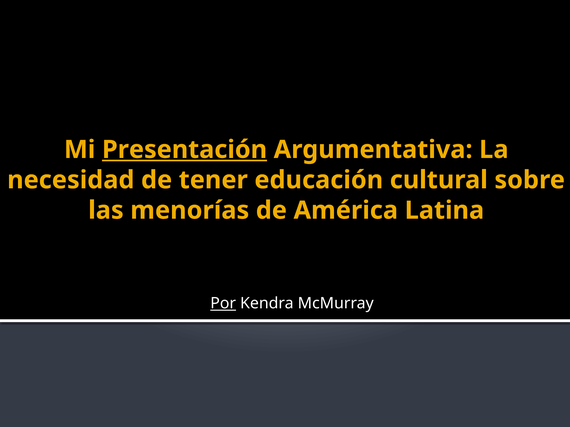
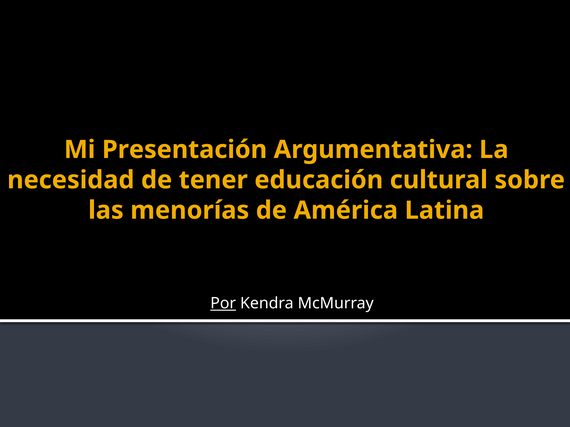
Presentación underline: present -> none (185, 150)
